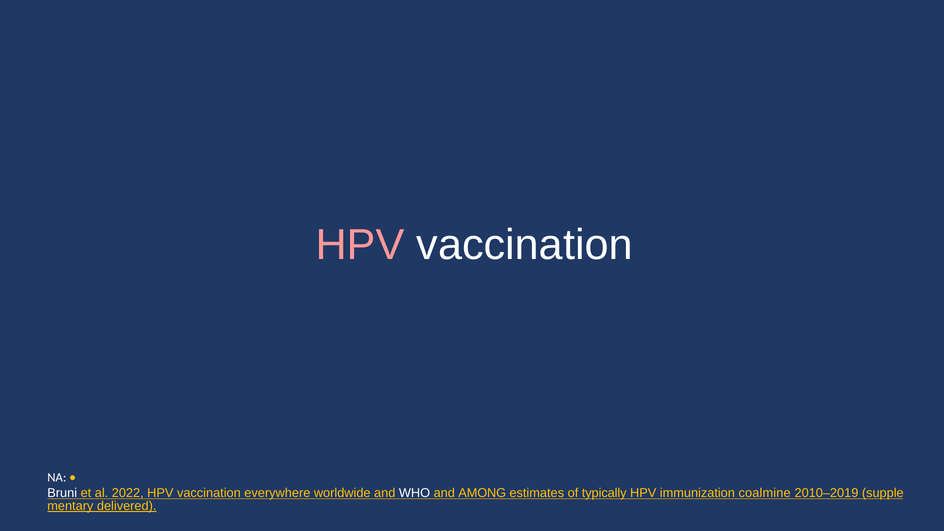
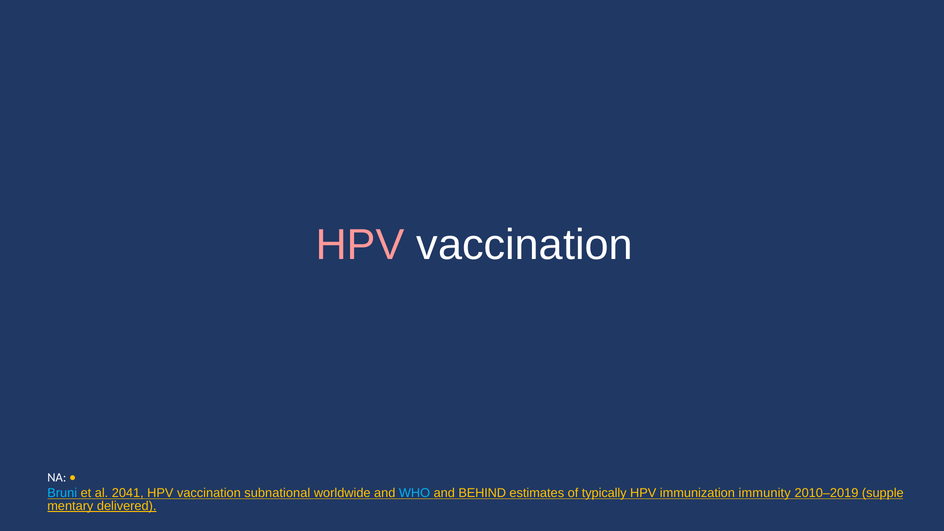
Bruni colour: white -> light blue (62, 493)
2022: 2022 -> 2041 (128, 493)
everywhere: everywhere -> subnational (277, 493)
WHO colour: white -> light blue (415, 493)
AMONG: AMONG -> BEHIND (482, 493)
coalmine: coalmine -> immunity (765, 493)
